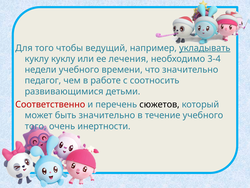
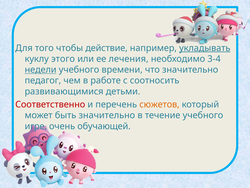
ведущий: ведущий -> действие (107, 48)
куклу куклу: куклу -> этого (63, 59)
недели underline: none -> present (41, 70)
сюжетов colour: black -> orange (159, 104)
того: того -> игре (36, 126)
инертности: инертности -> обучающей (104, 126)
